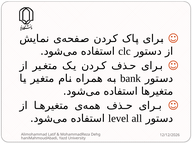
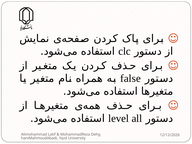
bank: bank -> false (130, 78)
